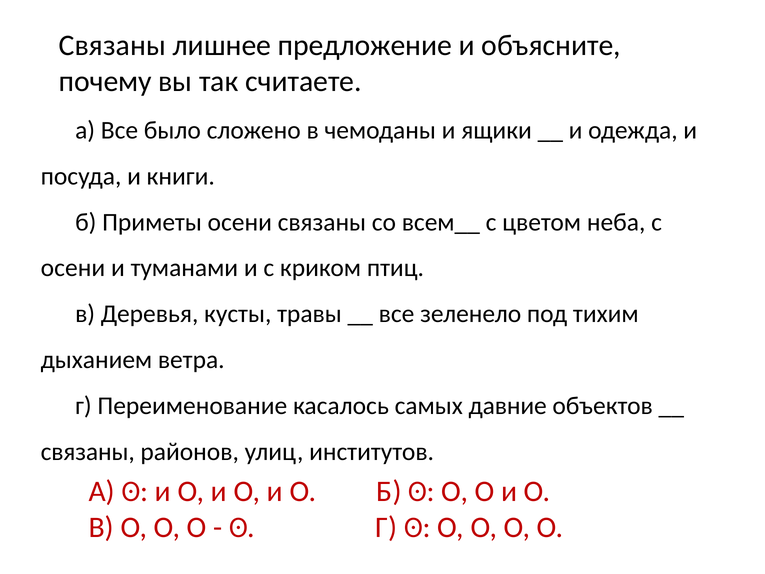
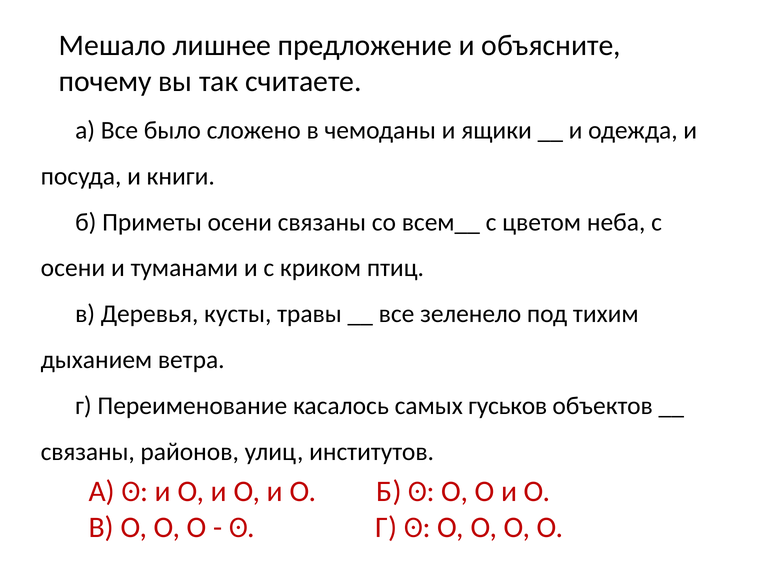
Связаны: Связаны -> Мешало (112, 45)
давние: давние -> гуськов (508, 406)
